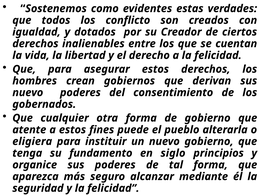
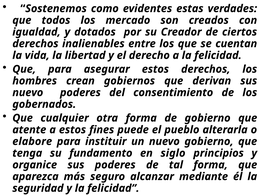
conflicto: conflicto -> mercado (128, 20)
eligiera: eligiera -> elabore (32, 141)
